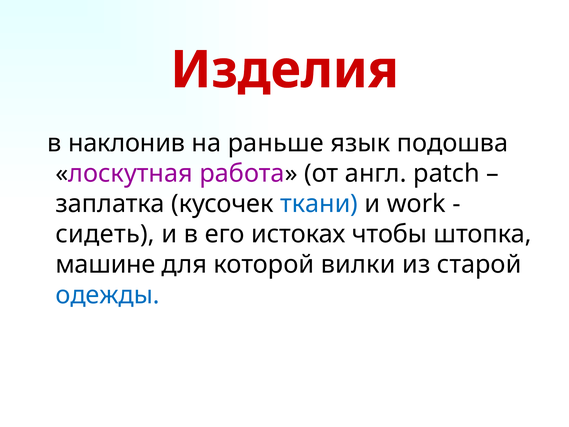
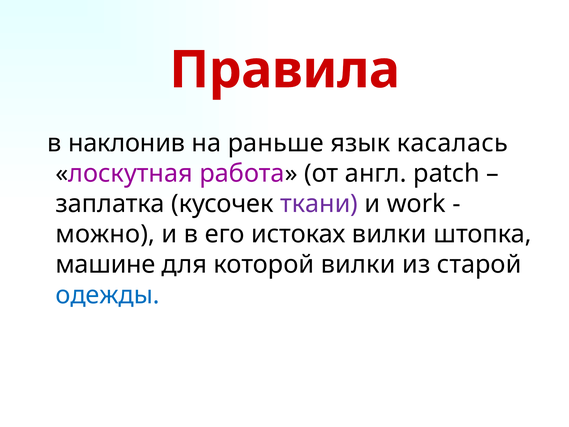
Изделия: Изделия -> Правила (285, 70)
подошва: подошва -> касалась (452, 143)
ткани colour: blue -> purple (319, 204)
сидеть: сидеть -> можно (105, 234)
истоках чтобы: чтобы -> вилки (389, 234)
